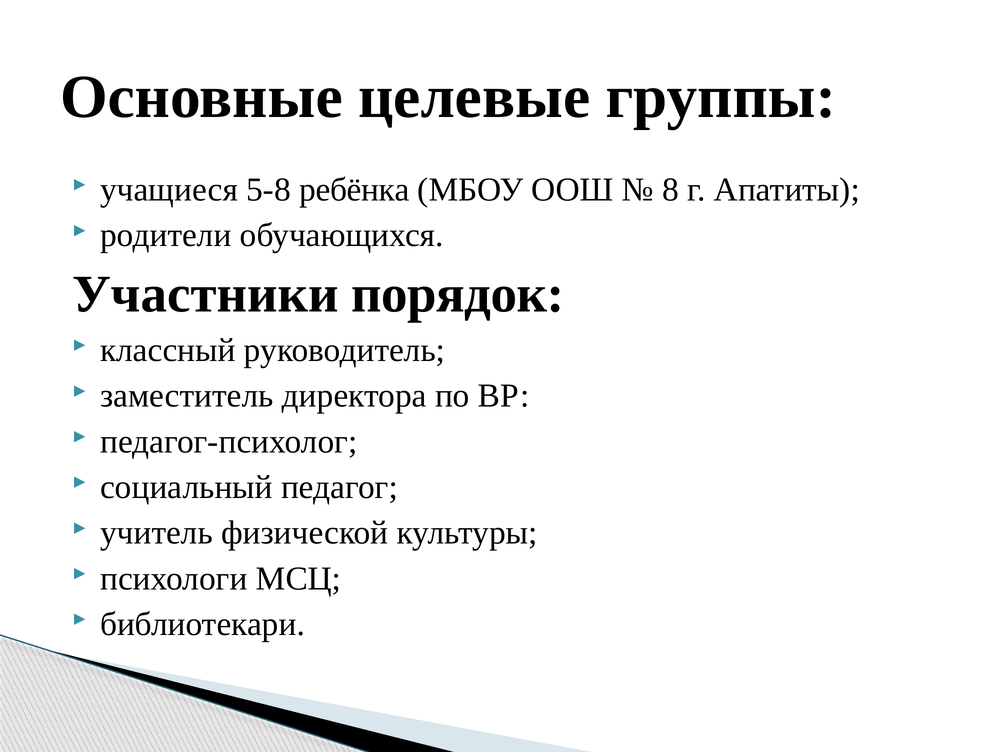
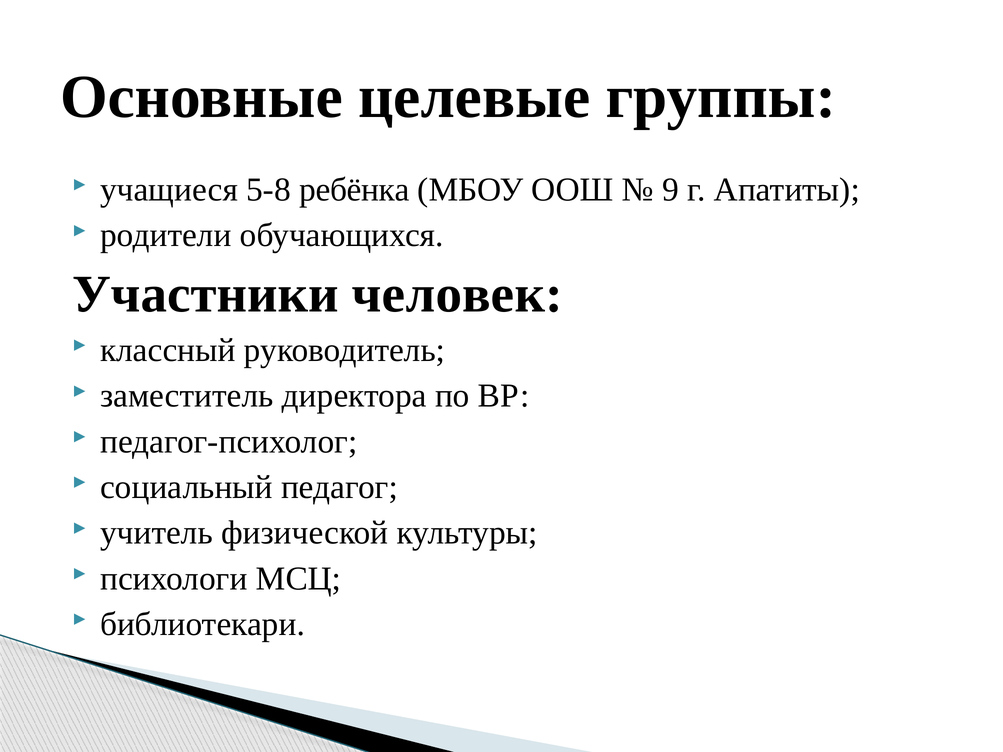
8: 8 -> 9 (671, 190)
порядок: порядок -> человек (457, 294)
